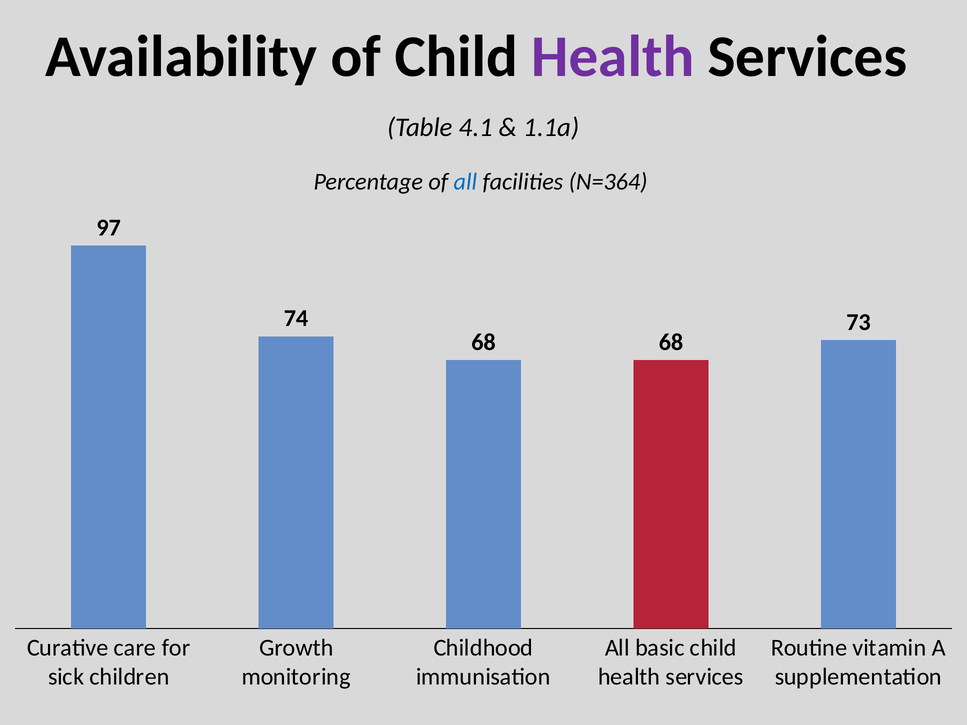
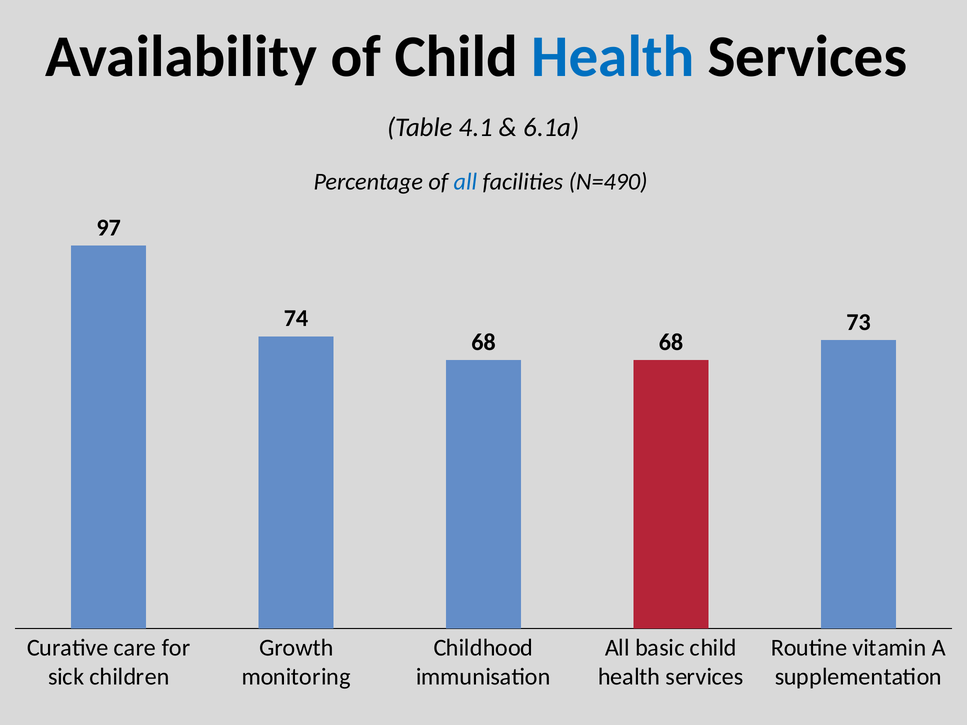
Health colour: purple -> blue (613, 57)
1.1a: 1.1a -> 6.1a (551, 128)
N=364: N=364 -> N=490 (608, 182)
